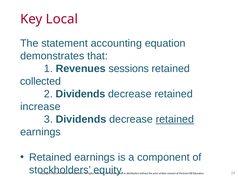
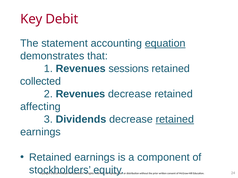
Local: Local -> Debit (62, 19)
equation underline: none -> present (165, 43)
2 Dividends: Dividends -> Revenues (80, 94)
increase: increase -> affecting (40, 107)
